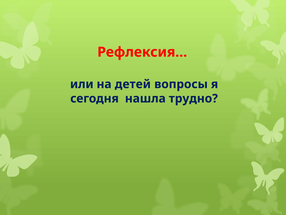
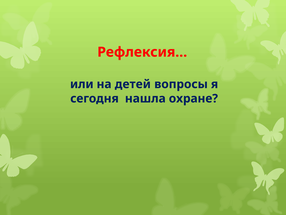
трудно: трудно -> охране (193, 98)
